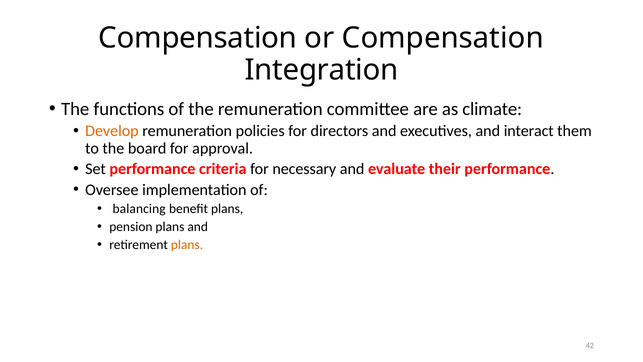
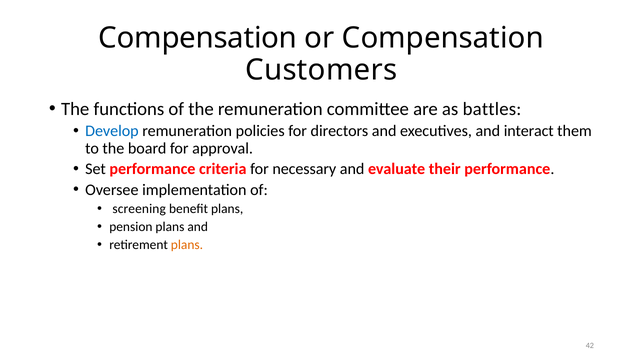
Integration: Integration -> Customers (321, 70)
climate: climate -> battles (492, 109)
Develop colour: orange -> blue (112, 131)
balancing: balancing -> screening (139, 209)
